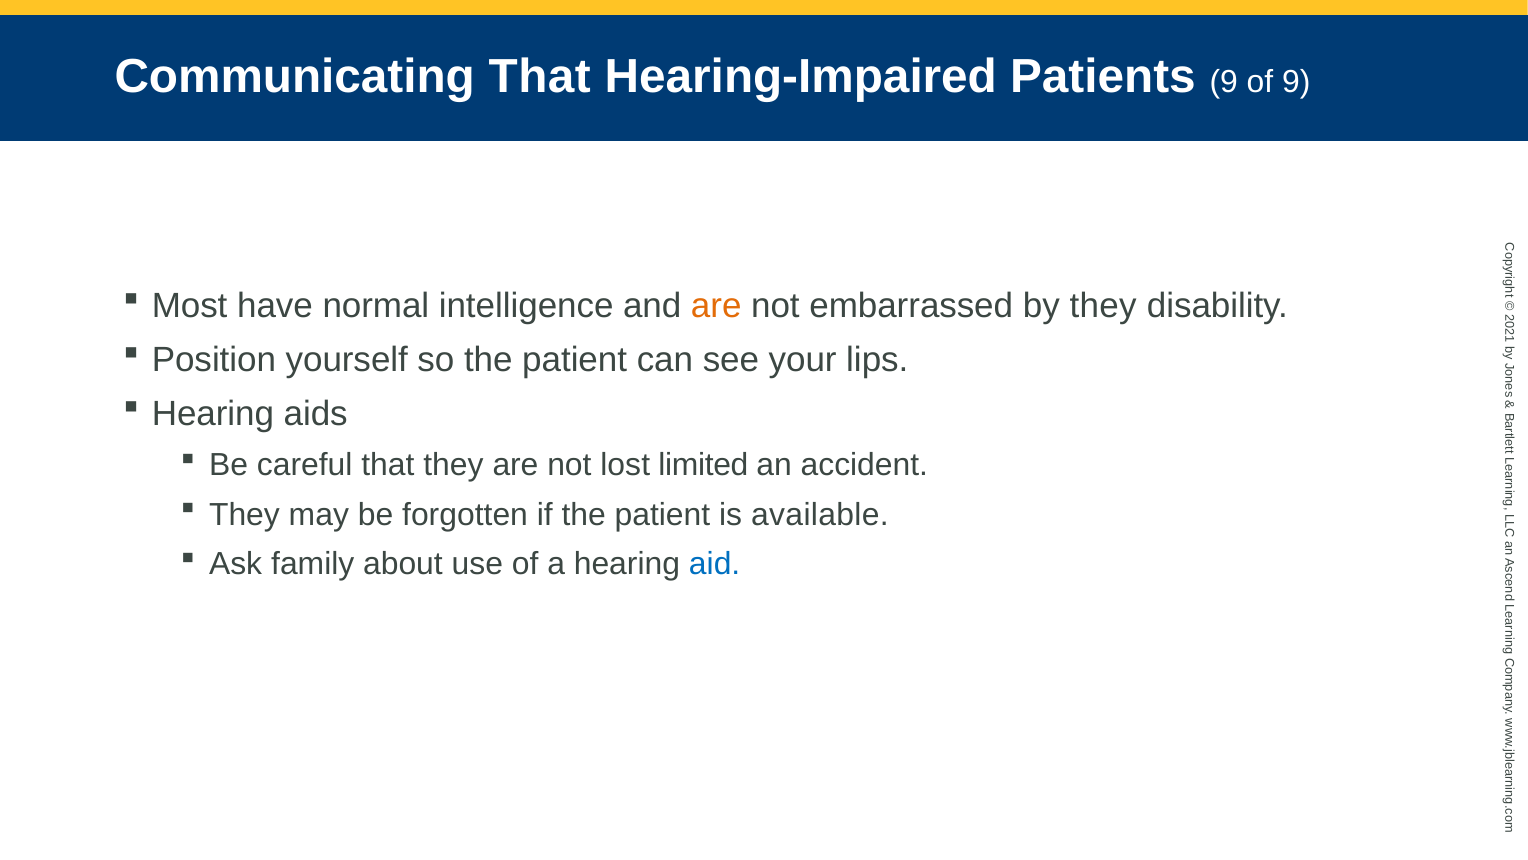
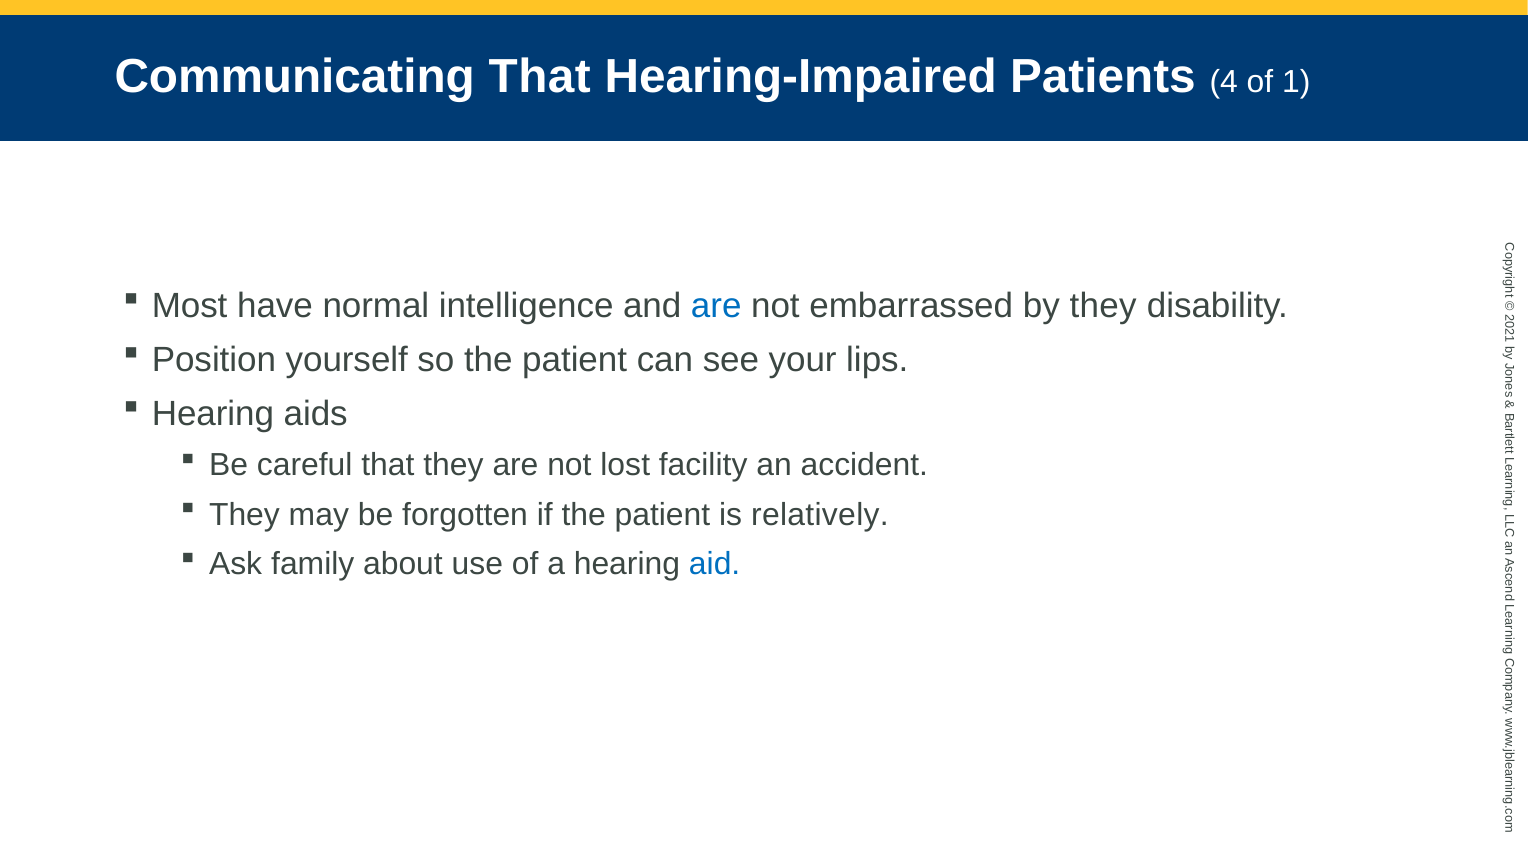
Patients 9: 9 -> 4 (1224, 82)
of 9: 9 -> 1 (1296, 82)
are colour: orange -> blue (716, 305)
limited: limited -> facility (703, 465)
available: available -> relatively (820, 514)
